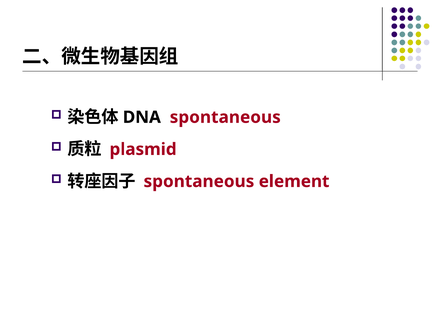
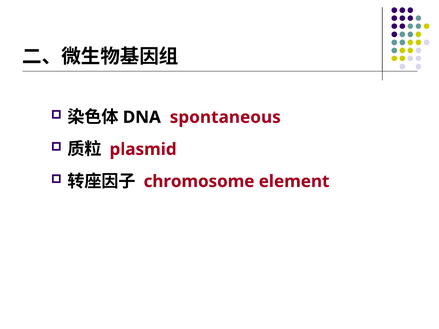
spontaneous: spontaneous -> chromosome (199, 182)
